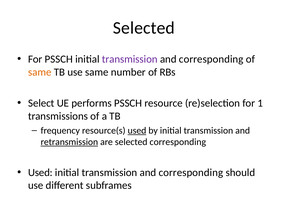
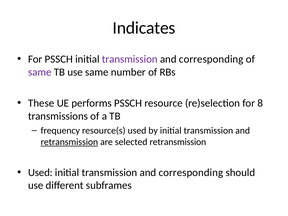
Selected: Selected -> Indicates (144, 28)
same colour: orange -> purple (40, 72)
Select: Select -> These (41, 103)
1: 1 -> 8 (260, 103)
used underline: present -> none (137, 131)
selected corresponding: corresponding -> retransmission (178, 142)
